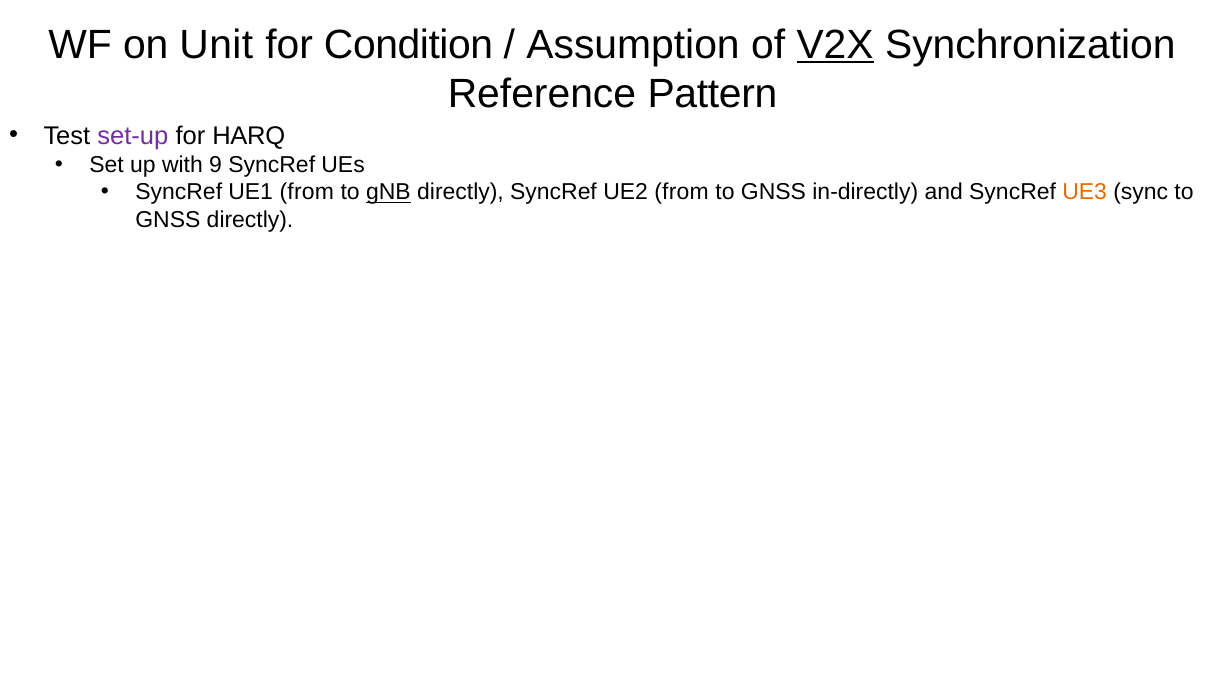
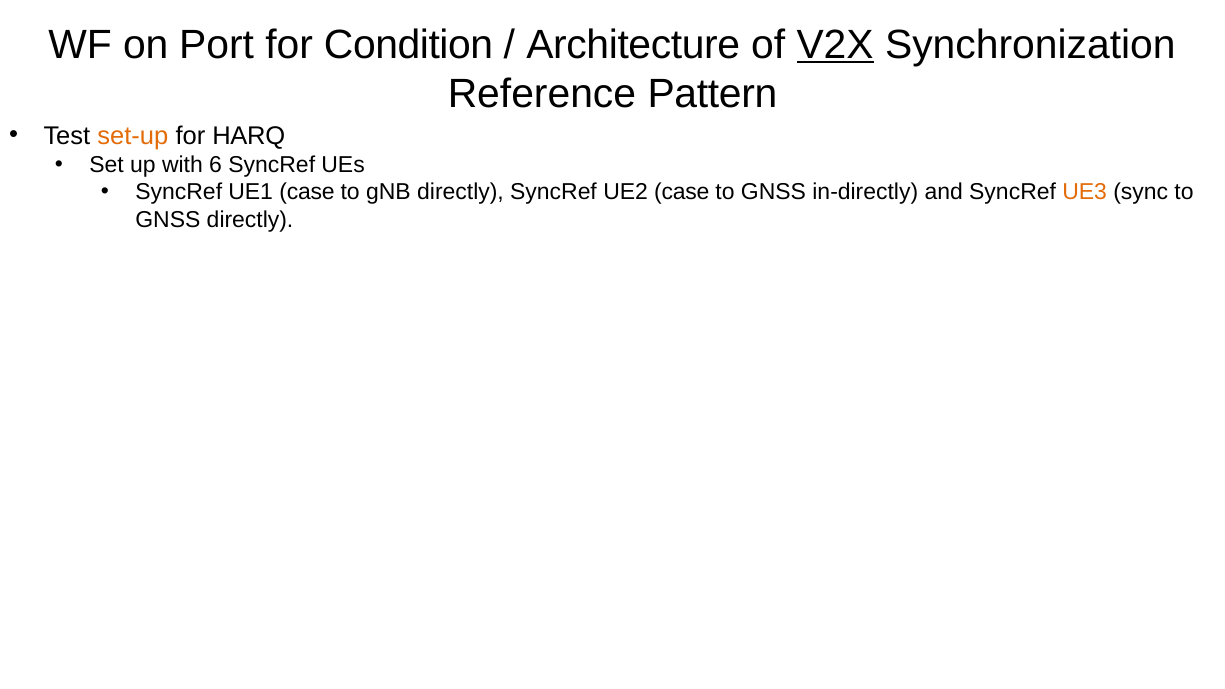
Unit: Unit -> Port (217, 45)
Assumption: Assumption -> Architecture (633, 45)
set-up colour: purple -> orange (133, 136)
9: 9 -> 6 (216, 165)
UE1 from: from -> case (307, 192)
gNB underline: present -> none (388, 192)
UE2 from: from -> case (682, 192)
